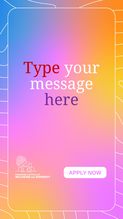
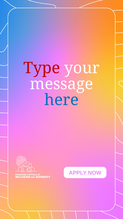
here colour: purple -> blue (61, 100)
